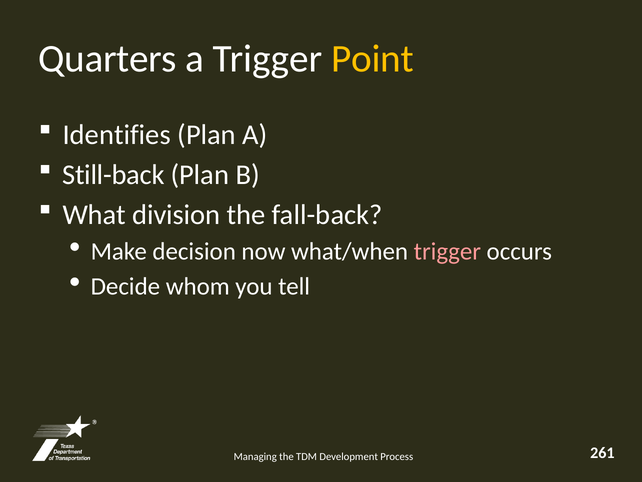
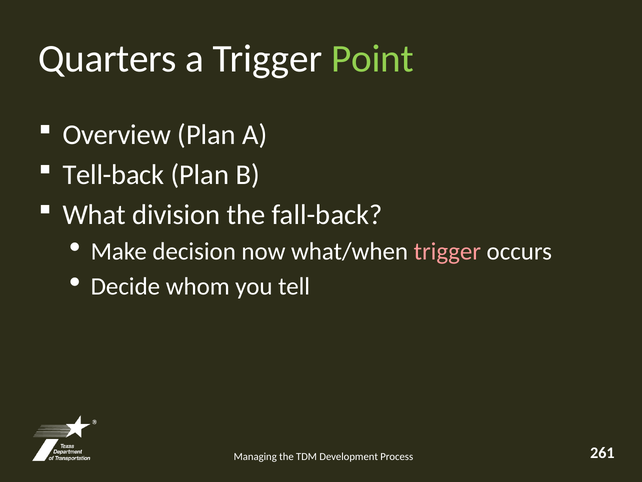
Point colour: yellow -> light green (373, 59)
Identifies: Identifies -> Overview (117, 135)
Still-back: Still-back -> Tell-back (113, 175)
